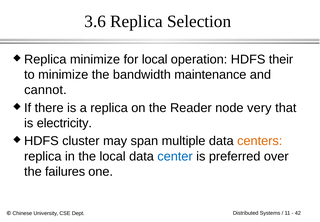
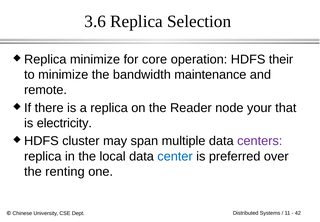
for local: local -> core (155, 59)
cannot: cannot -> remote (46, 90)
very: very -> your (259, 108)
centers colour: orange -> purple (260, 141)
failures: failures -> renting (65, 171)
